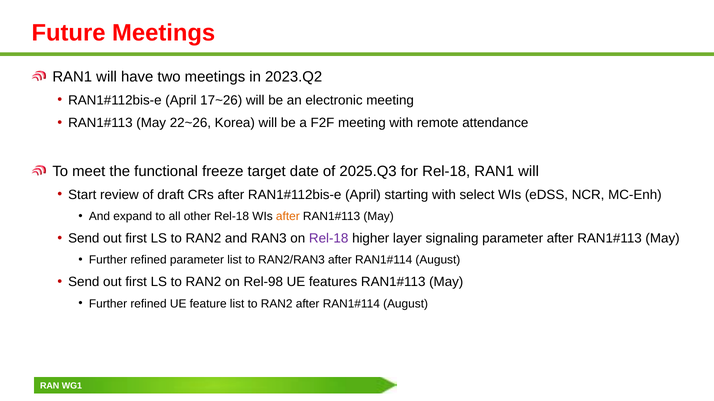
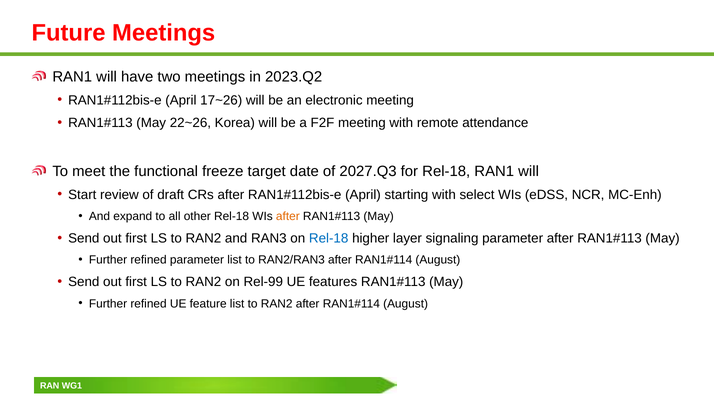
2025.Q3: 2025.Q3 -> 2027.Q3 (368, 171)
Rel-18 colour: purple -> blue (329, 239)
Rel-98: Rel-98 -> Rel-99 (263, 282)
